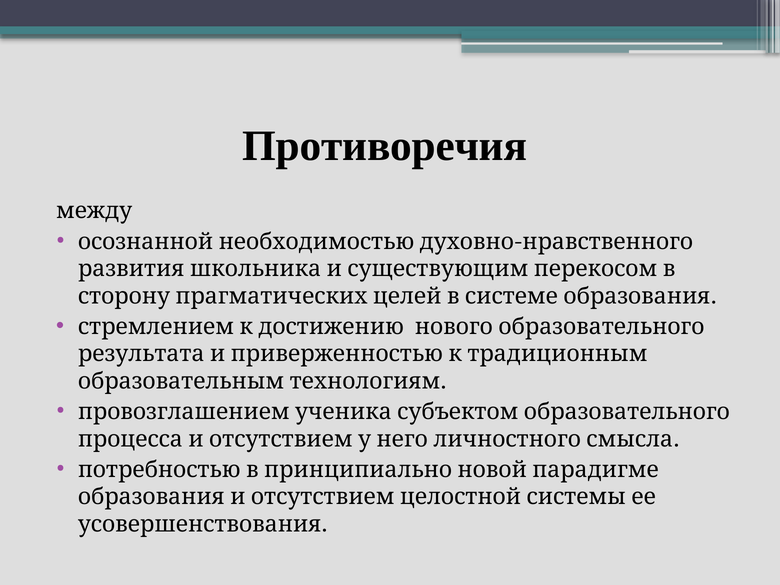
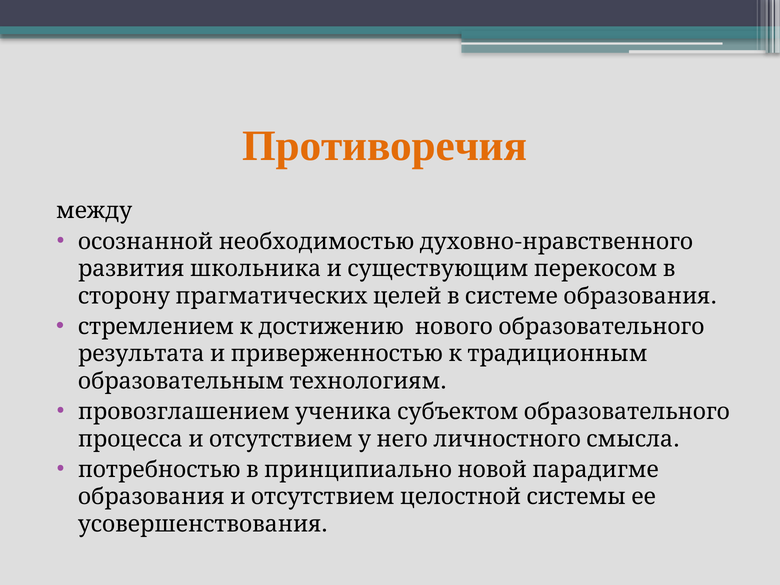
Противоречия colour: black -> orange (385, 146)
